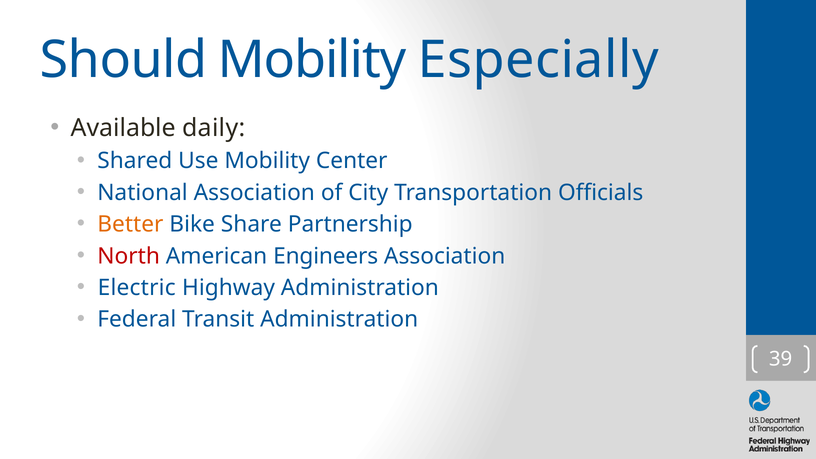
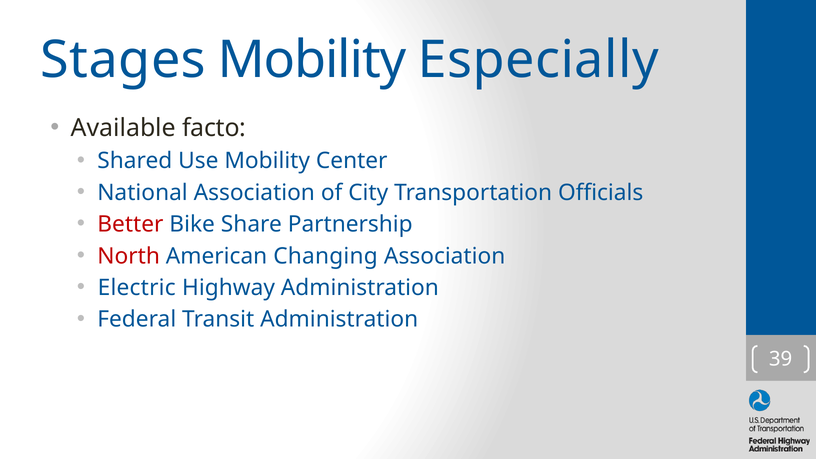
Should: Should -> Stages (123, 60)
daily: daily -> facto (214, 128)
Better colour: orange -> red (130, 224)
Engineers: Engineers -> Changing (325, 256)
